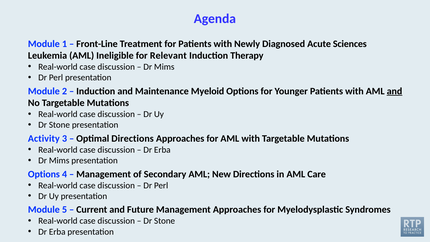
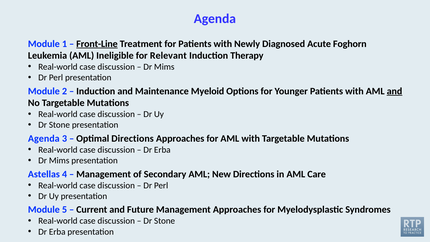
Front-Line underline: none -> present (97, 44)
Sciences: Sciences -> Foghorn (350, 44)
Activity: Activity -> Agenda (44, 138)
Options: Options -> Astellas (44, 174)
